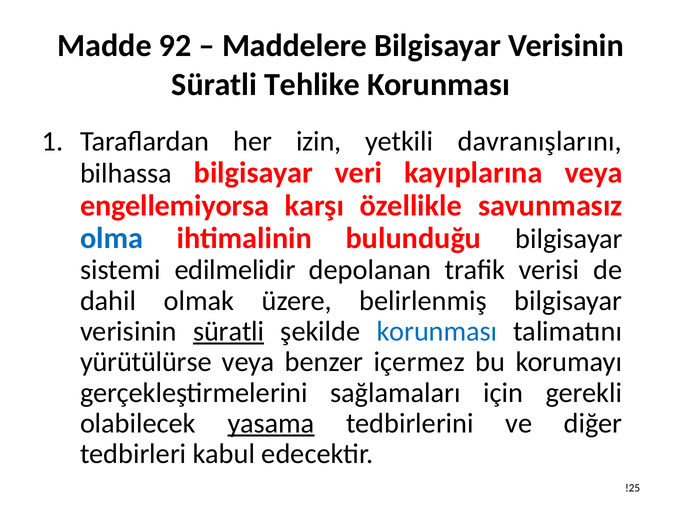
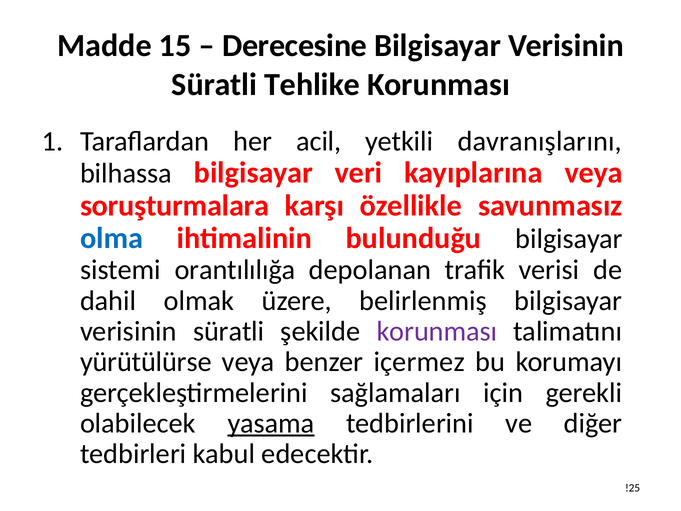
92: 92 -> 15 (175, 46)
Maddelere: Maddelere -> Derecesine (295, 46)
izin: izin -> acil (319, 141)
engellemiyorsa: engellemiyorsa -> soruşturmalara (175, 206)
edilmelidir: edilmelidir -> orantılılığa (235, 270)
süratli underline: present -> none (229, 331)
korunması colour: blue -> purple (437, 331)
